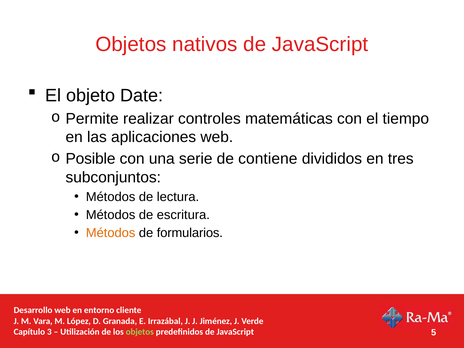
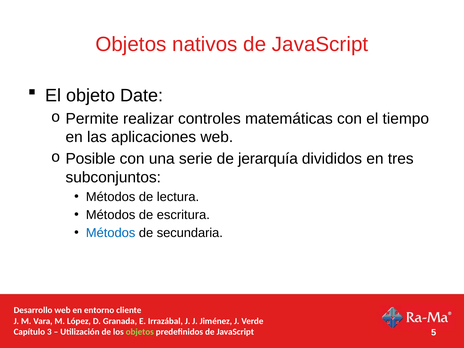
contiene: contiene -> jerarquía (268, 159)
Métodos colour: orange -> blue (111, 233)
formularios: formularios -> secundaria (190, 233)
